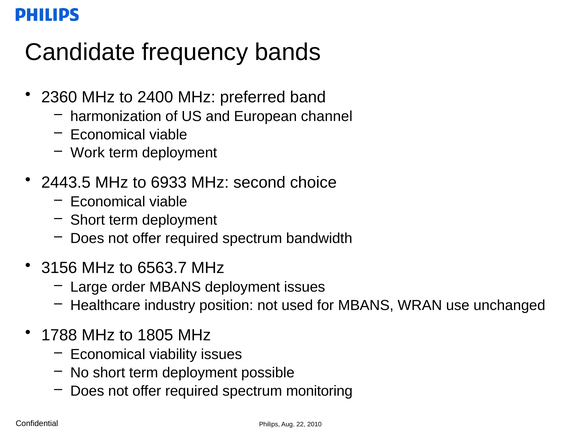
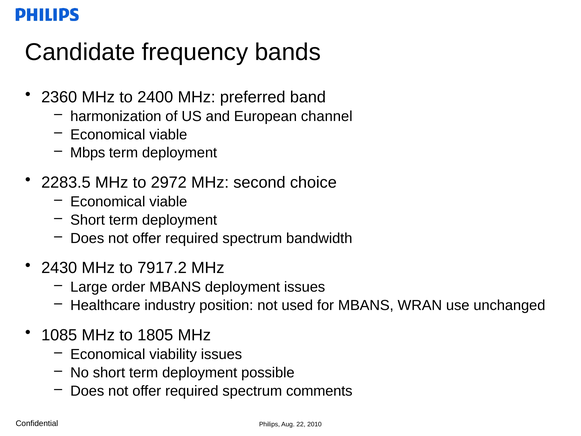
Work: Work -> Mbps (88, 153)
2443.5: 2443.5 -> 2283.5 (66, 182)
6933: 6933 -> 2972 (169, 182)
3156: 3156 -> 2430 (59, 268)
6563.7: 6563.7 -> 7917.2 (162, 268)
1788: 1788 -> 1085 (59, 335)
monitoring: monitoring -> comments (319, 391)
